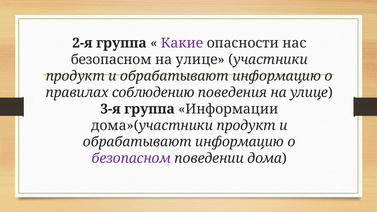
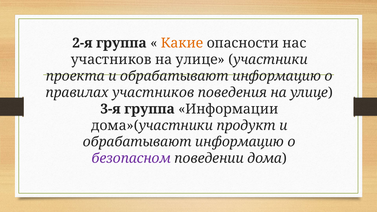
Какие colour: purple -> orange (182, 43)
безопасном: безопасном -> участников (111, 60)
продукт: продукт -> проекта (75, 76)
правилах соблюдению: соблюдению -> участников (153, 93)
